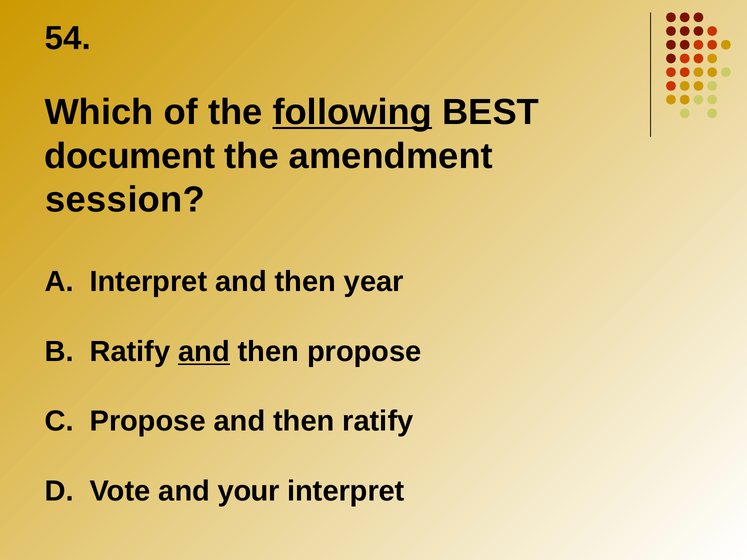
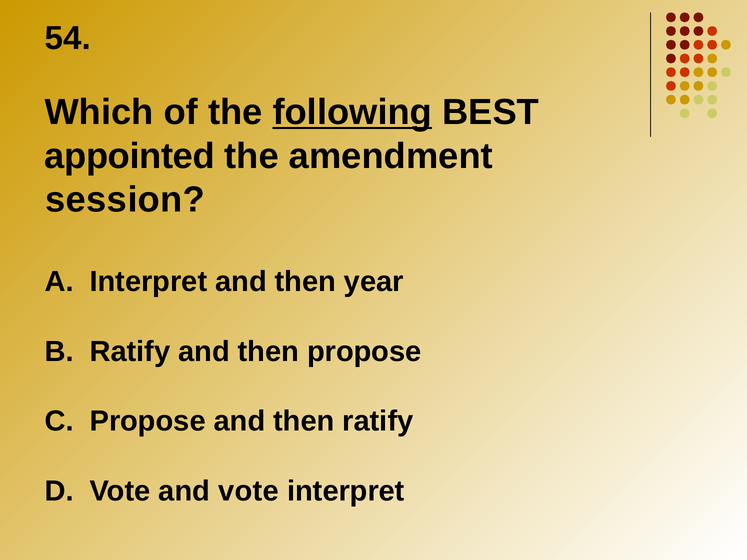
document: document -> appointed (130, 156)
and underline: present -> none (204, 352)
and your: your -> vote (248, 491)
